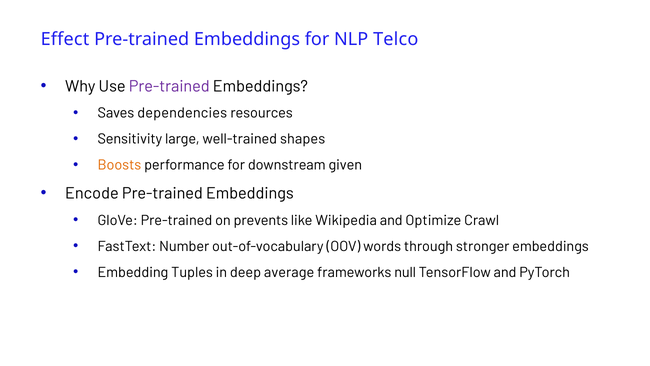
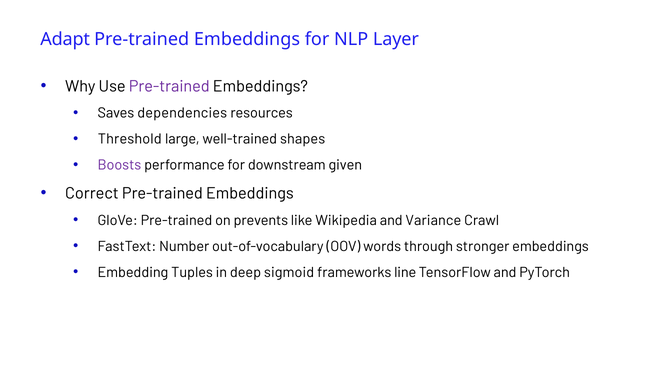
Effect: Effect -> Adapt (65, 39)
Telco: Telco -> Layer (396, 39)
Sensitivity: Sensitivity -> Threshold (130, 139)
Boosts colour: orange -> purple (119, 165)
Encode: Encode -> Correct (92, 193)
Optimize: Optimize -> Variance (433, 220)
average: average -> sigmoid (289, 272)
null: null -> line (405, 272)
